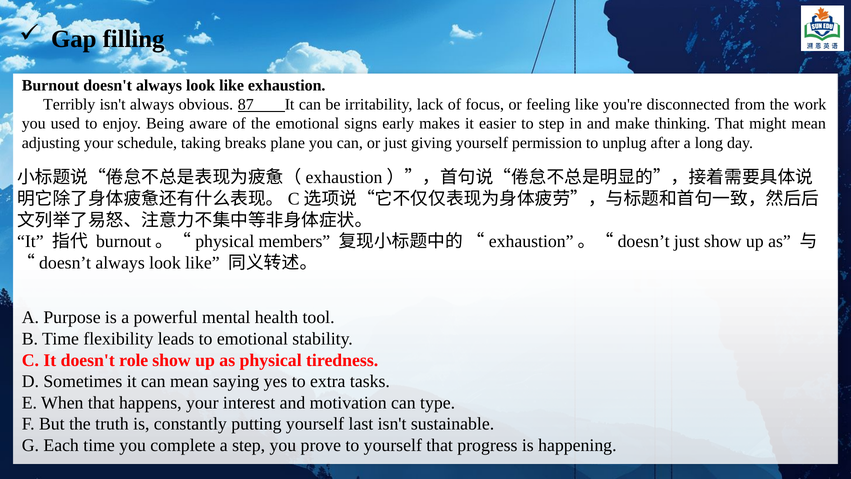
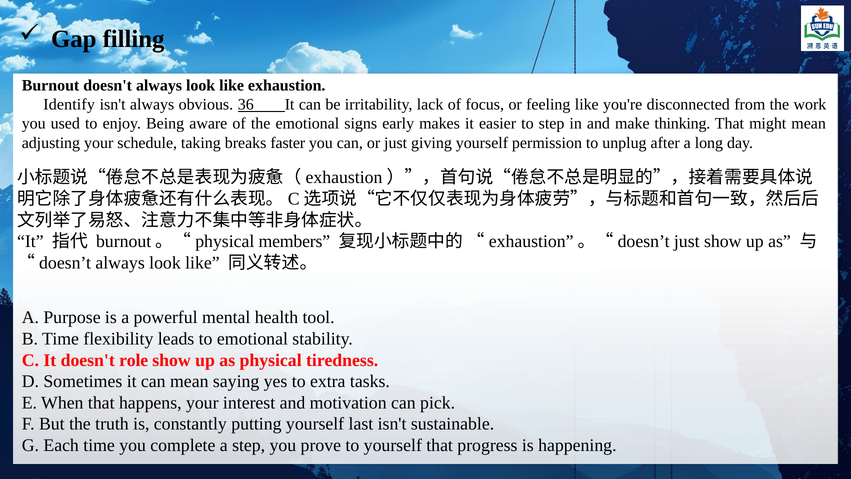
Terribly: Terribly -> Identify (69, 104)
87: 87 -> 36 (246, 104)
plane: plane -> faster (288, 143)
type: type -> pick (438, 403)
